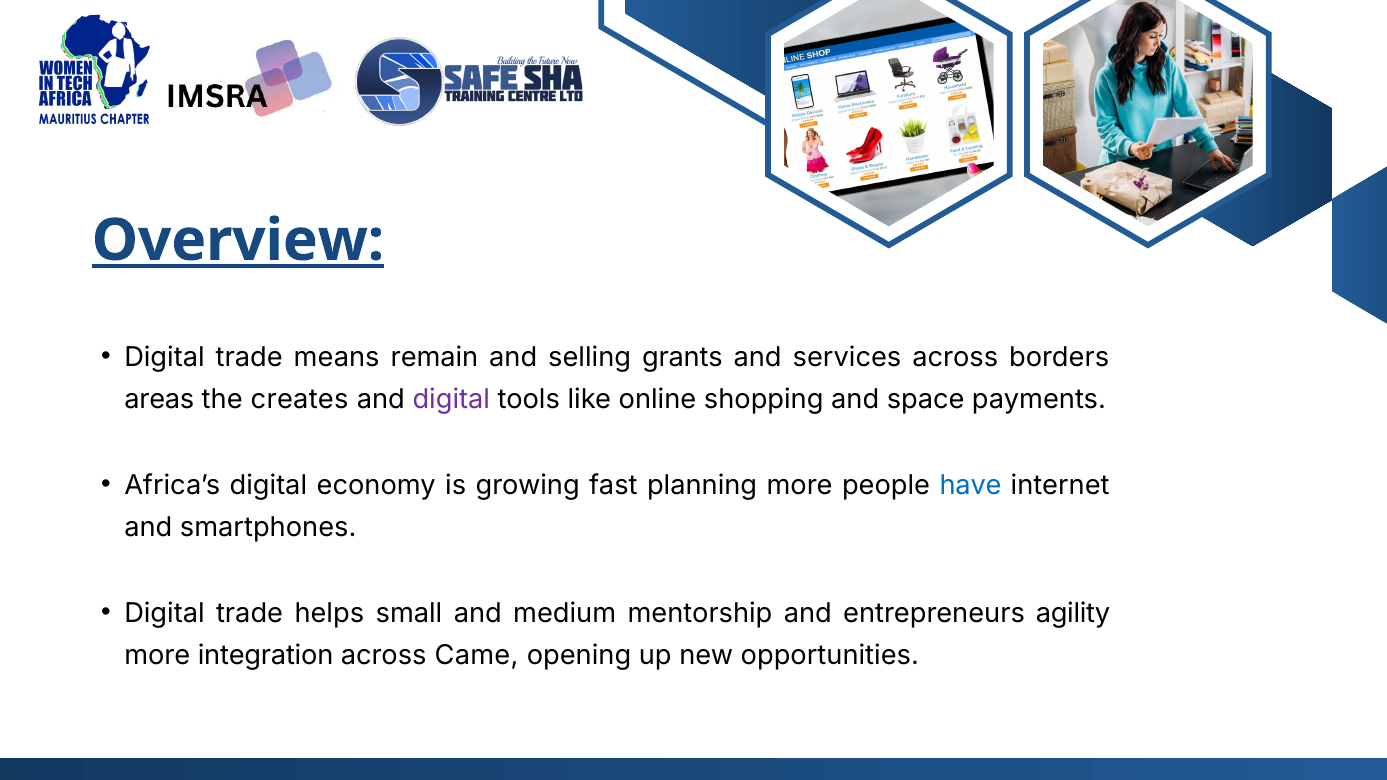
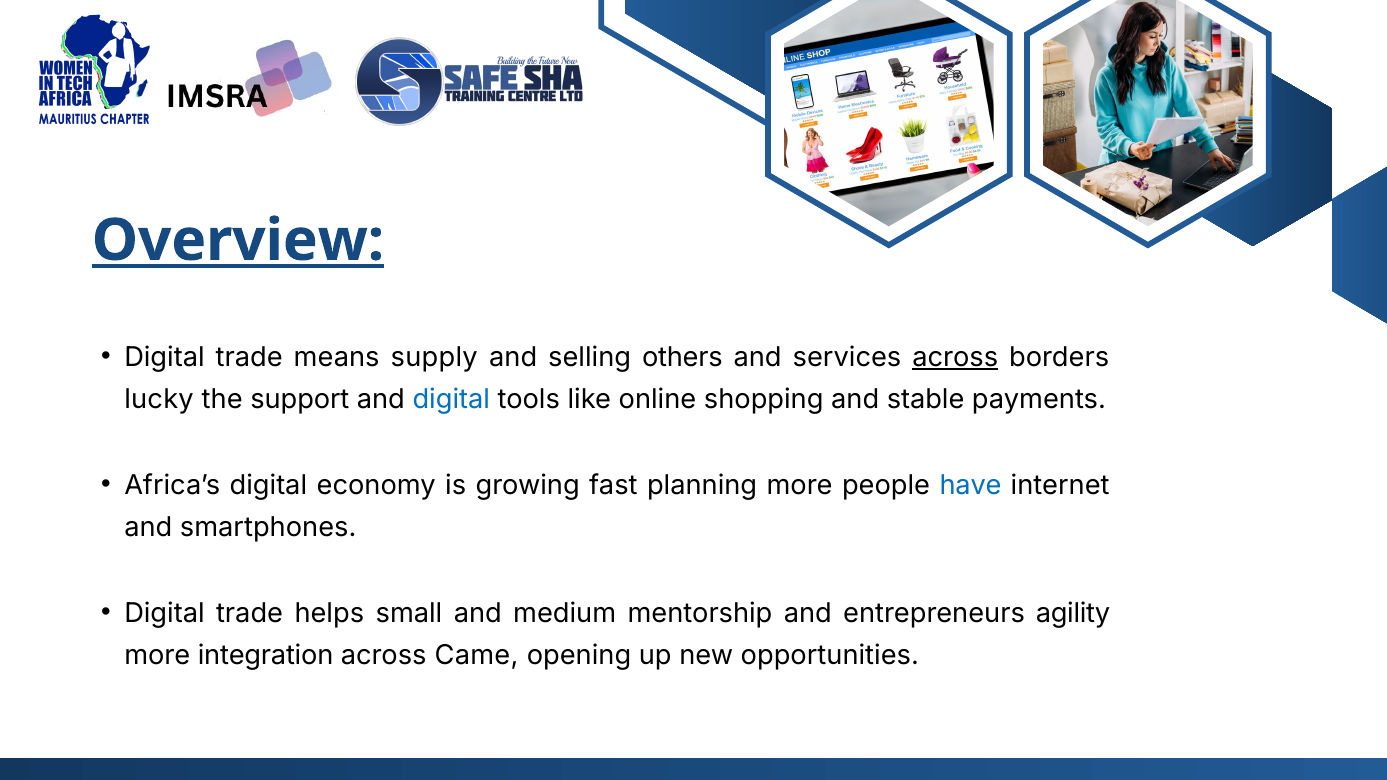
remain: remain -> supply (434, 357)
grants: grants -> others (682, 357)
across underline: none -> present (955, 357)
areas: areas -> lucky (159, 400)
creates: creates -> support (300, 400)
digital colour: purple -> blue (451, 400)
space: space -> stable (926, 400)
